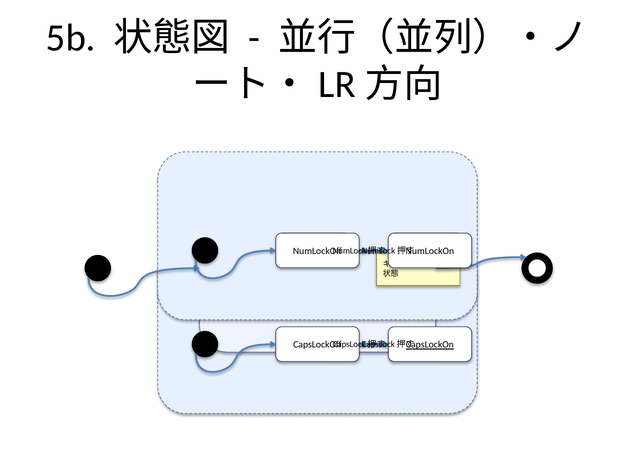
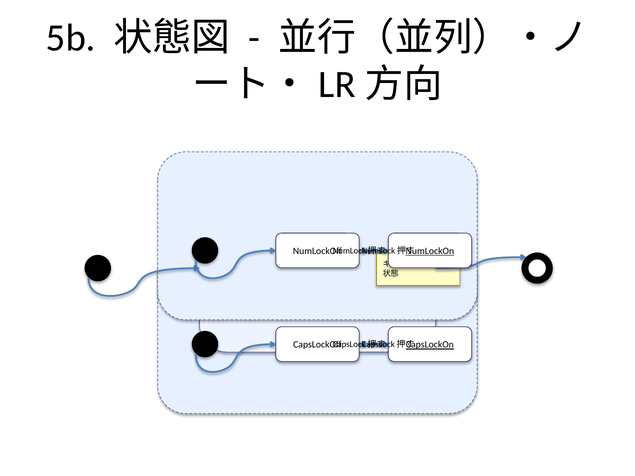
NumLockOn underline: none -> present (430, 251)
